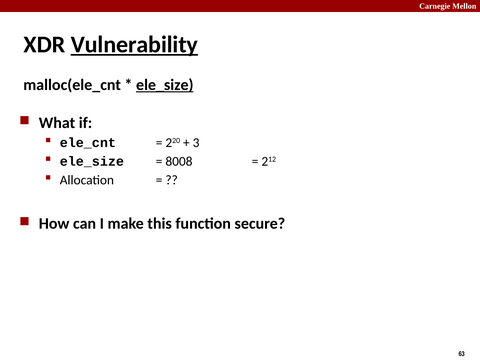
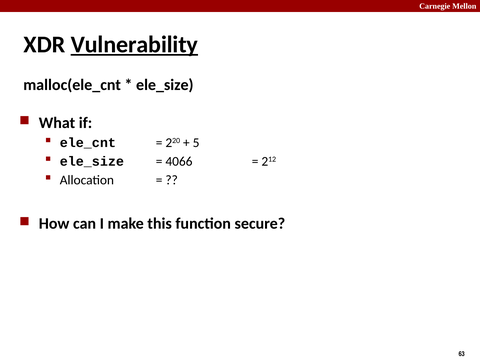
ele_size underline: present -> none (165, 85)
3: 3 -> 5 (196, 143)
8008: 8008 -> 4066 (179, 162)
